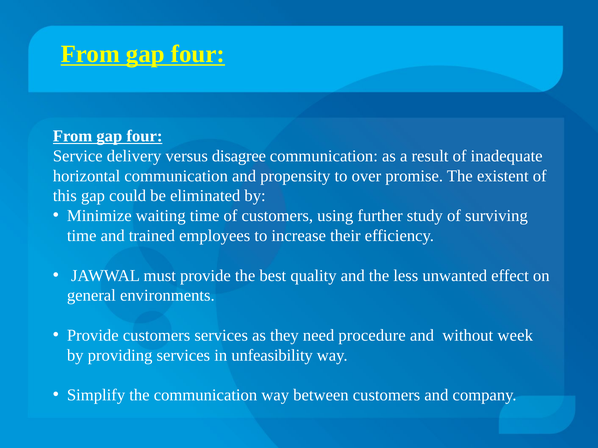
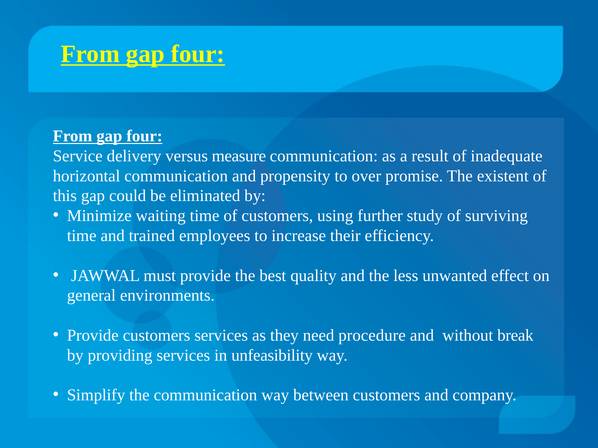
disagree: disagree -> measure (239, 156)
week: week -> break (515, 336)
